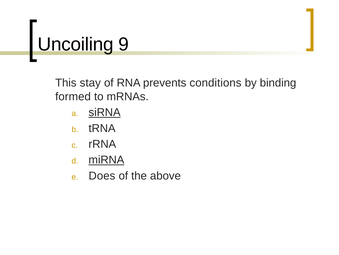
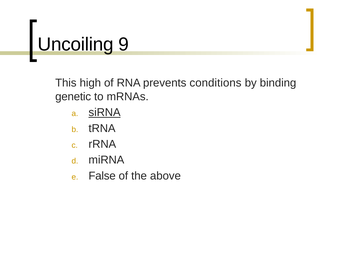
stay: stay -> high (90, 83)
formed: formed -> genetic (73, 96)
miRNA underline: present -> none (106, 160)
Does: Does -> False (102, 175)
